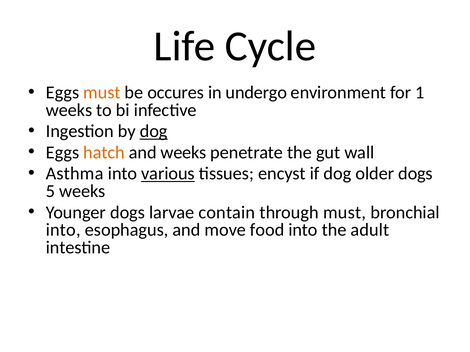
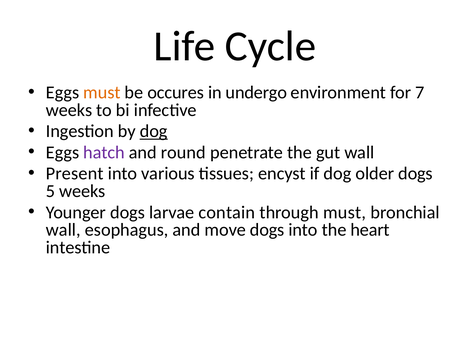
1: 1 -> 7 (420, 93)
hatch colour: orange -> purple (104, 153)
and weeks: weeks -> round (183, 153)
Asthma: Asthma -> Present (75, 174)
various underline: present -> none (168, 174)
into: into -> wall (63, 230)
move food: food -> dogs (267, 230)
adult: adult -> heart (370, 230)
